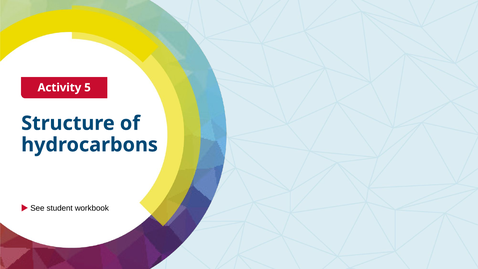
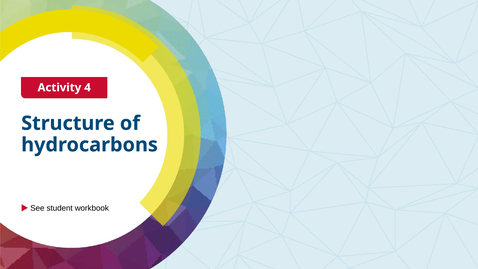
5: 5 -> 4 (87, 88)
